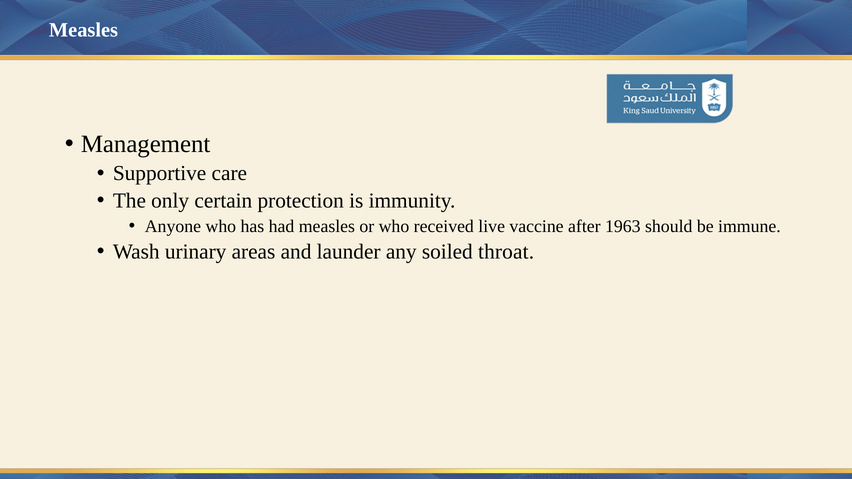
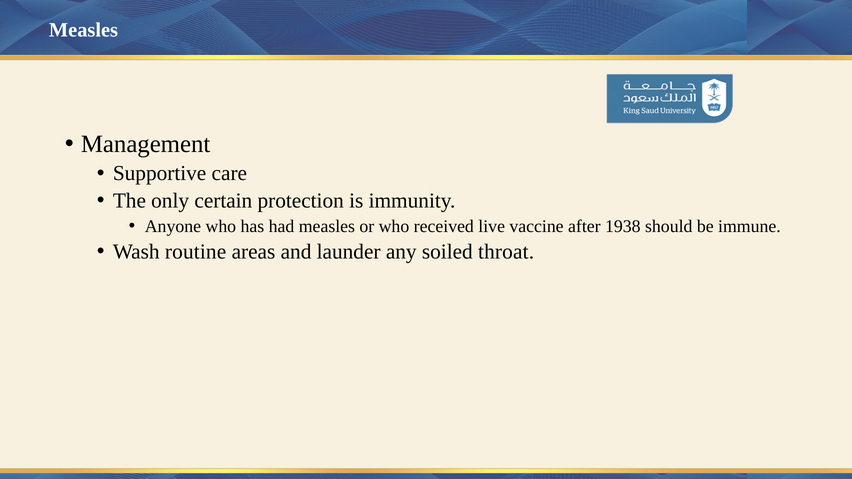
1963: 1963 -> 1938 (623, 226)
urinary: urinary -> routine (196, 252)
